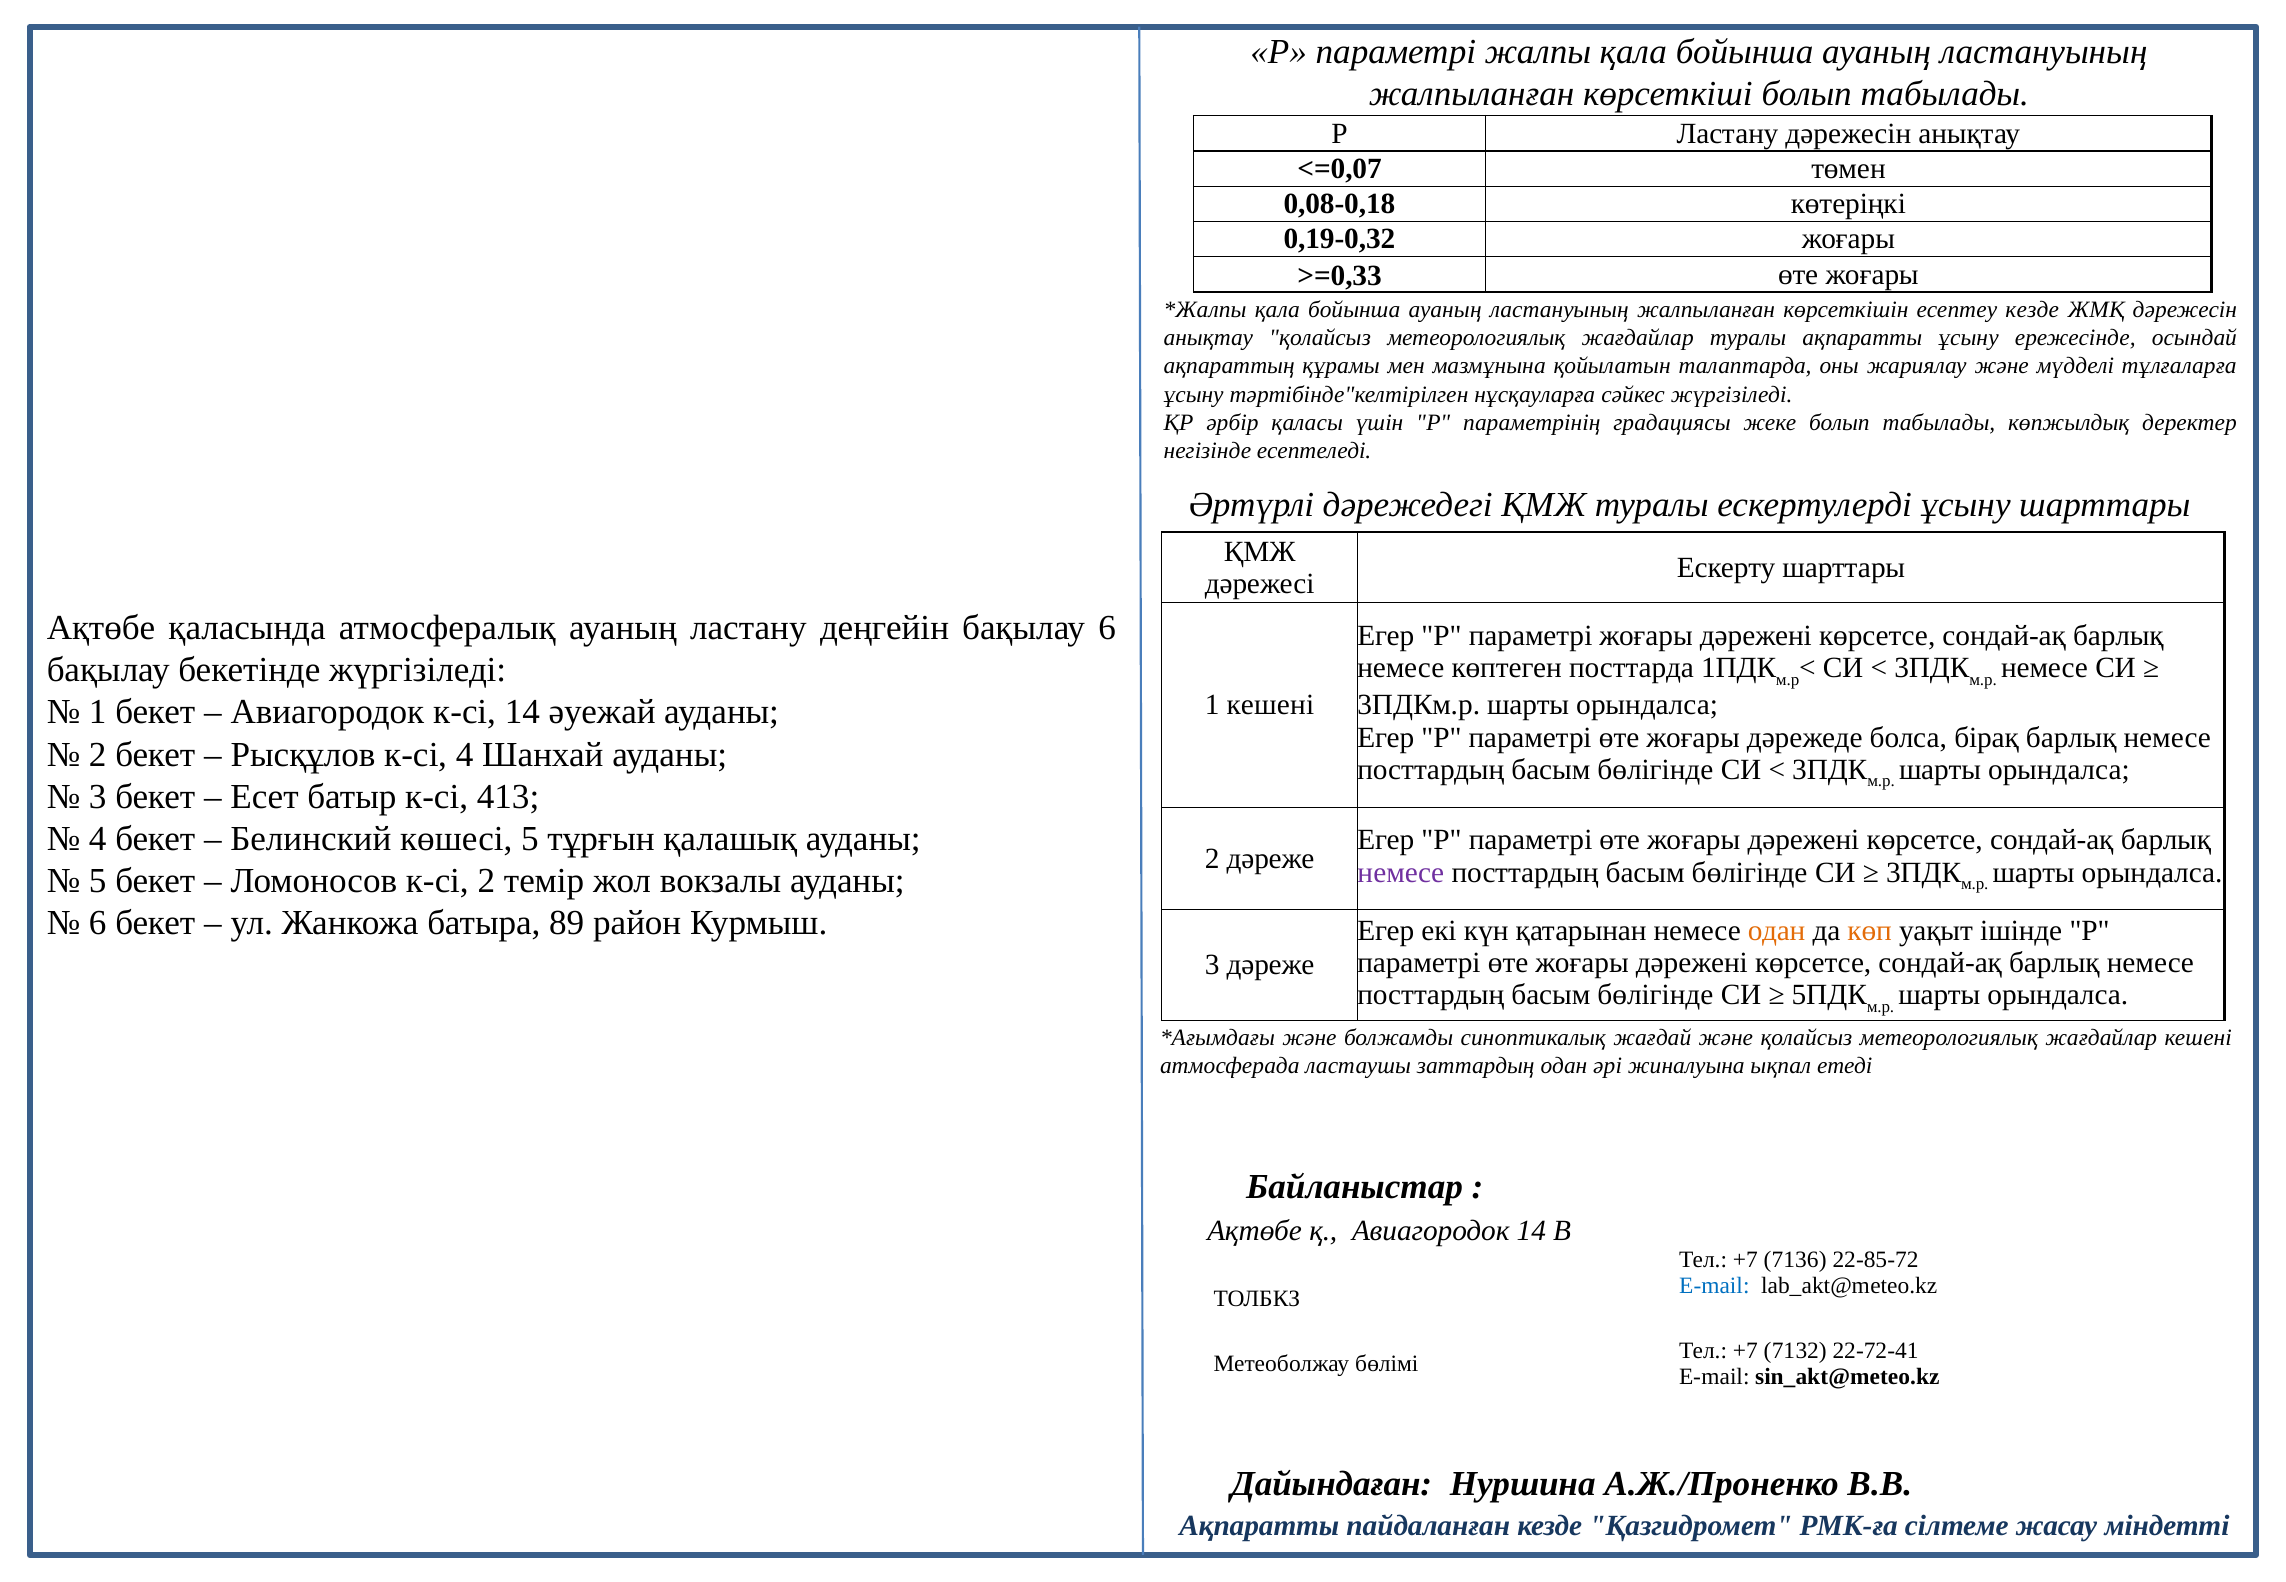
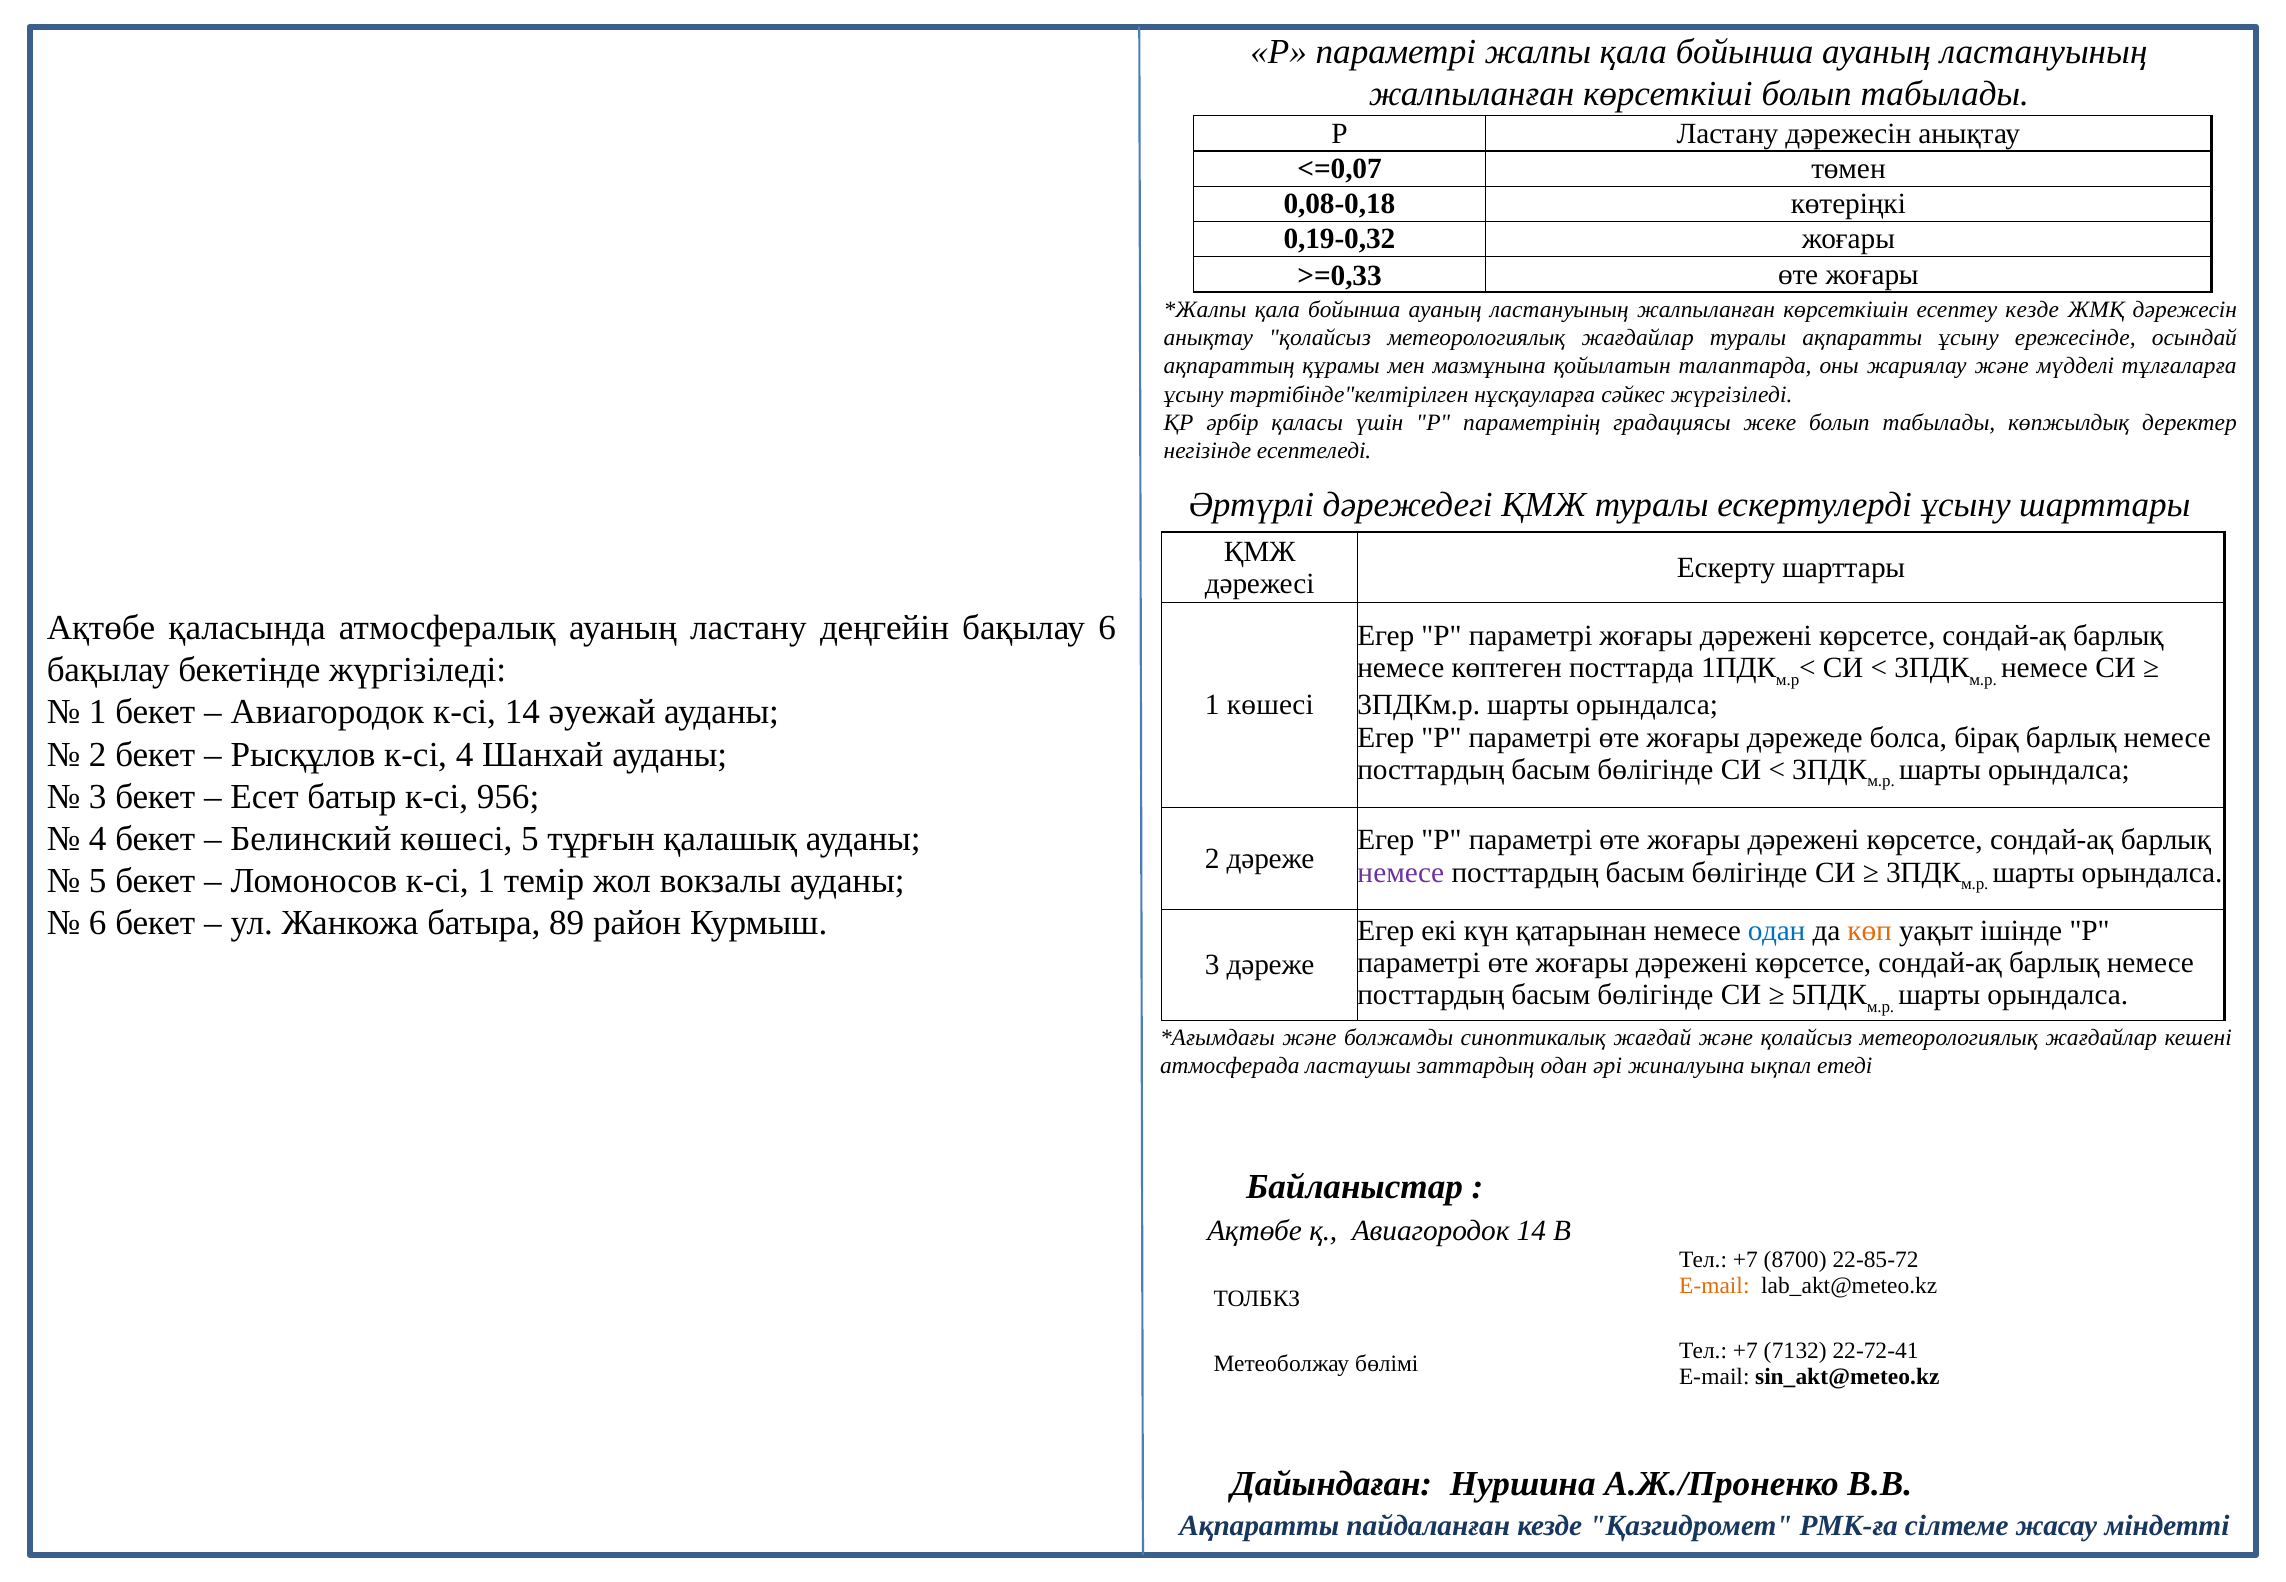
1 кешені: кешені -> көшесі (1270, 705)
413: 413 -> 956 (508, 797)
к-сі 2: 2 -> 1 (486, 881)
одан colour: orange -> blue (1777, 931)
7136: 7136 -> 8700 (1795, 1260)
E-mail colour: blue -> orange (1714, 1286)
